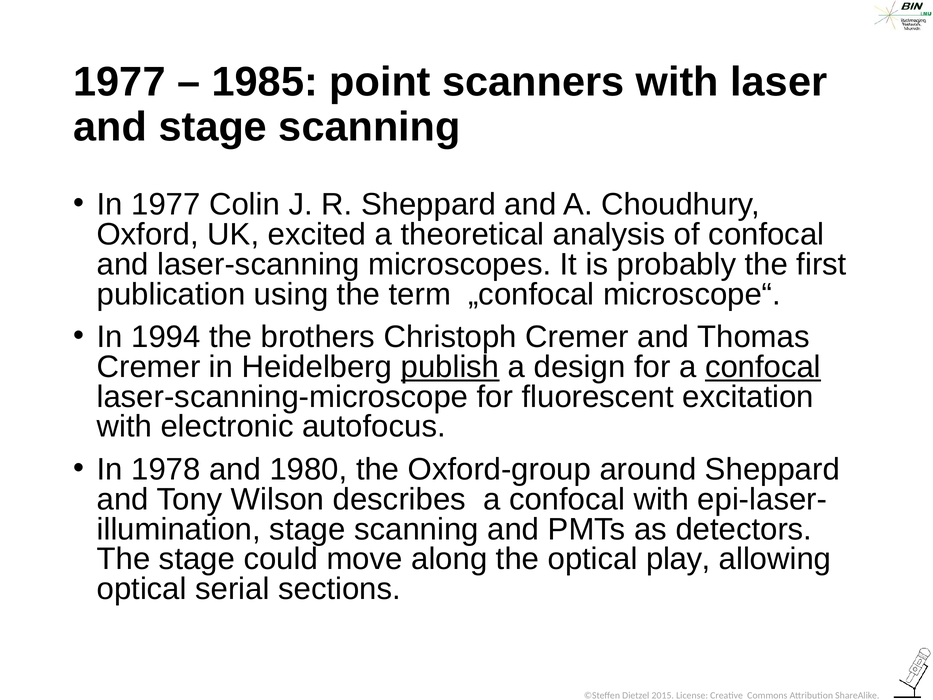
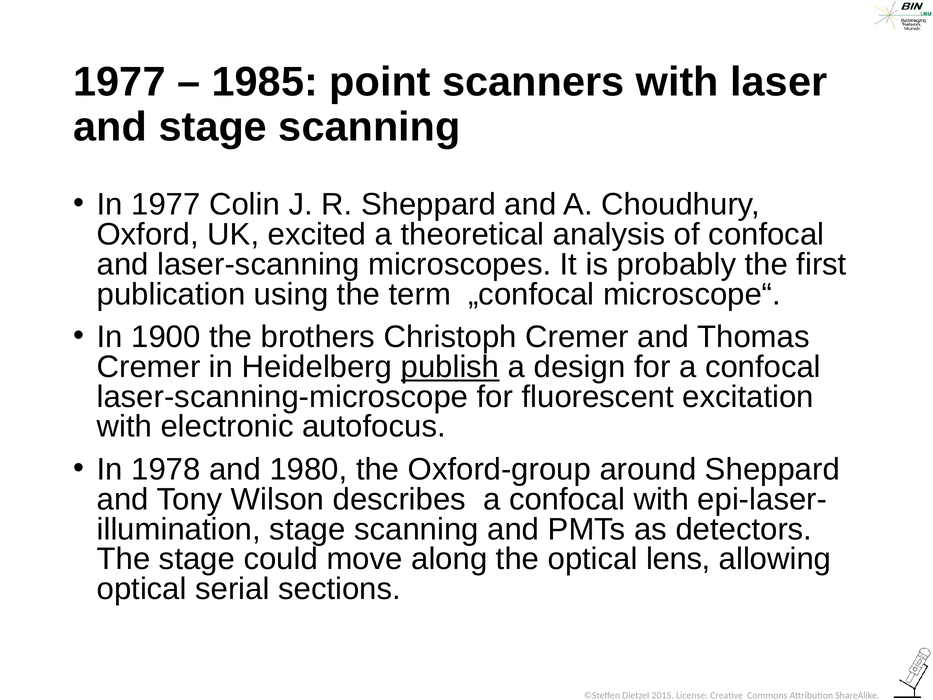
1994: 1994 -> 1900 (166, 337)
confocal underline: present -> none (763, 367)
play: play -> lens (678, 559)
